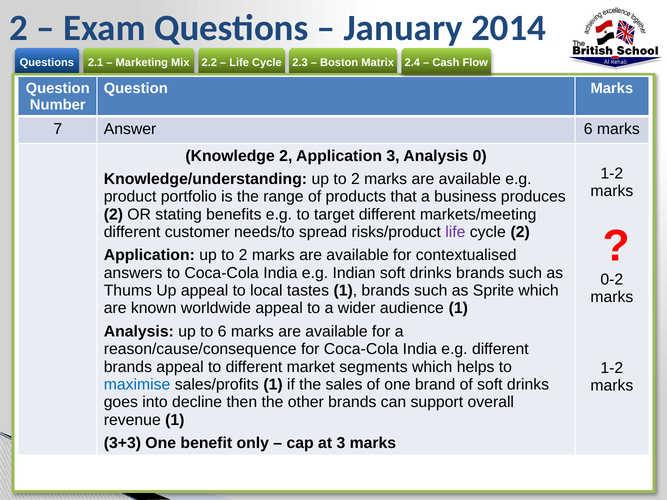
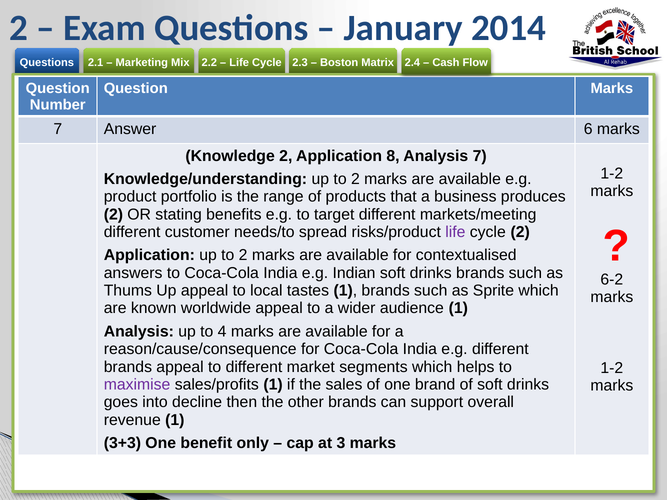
Application 3: 3 -> 8 (393, 156)
Analysis 0: 0 -> 7 (480, 156)
0-2: 0-2 -> 6-2 (612, 280)
to 6: 6 -> 4 (222, 332)
maximise colour: blue -> purple (137, 385)
